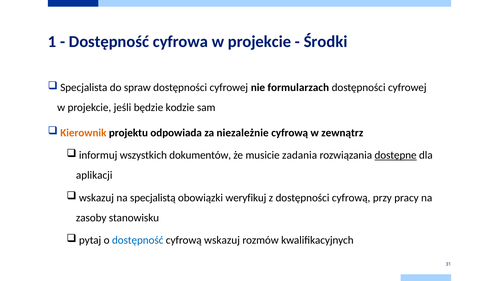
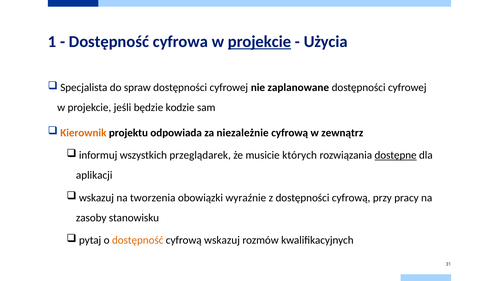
projekcie underline: none -> present (259, 42)
Środki: Środki -> Użycia (326, 42)
formularzach: formularzach -> zaplanowane (298, 88)
dokumentów: dokumentów -> przeglądarek (200, 155)
zadania: zadania -> których (300, 155)
specjalistą: specjalistą -> tworzenia (153, 198)
weryfikuj: weryfikuj -> wyraźnie (246, 198)
dostępność colour: blue -> orange (138, 240)
